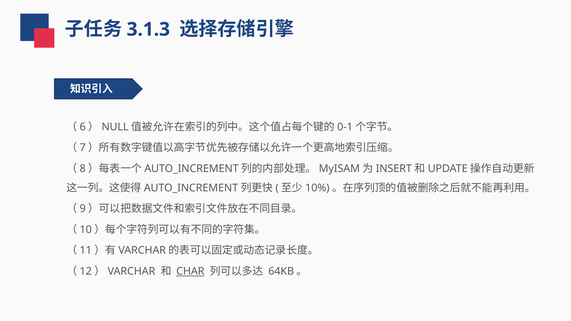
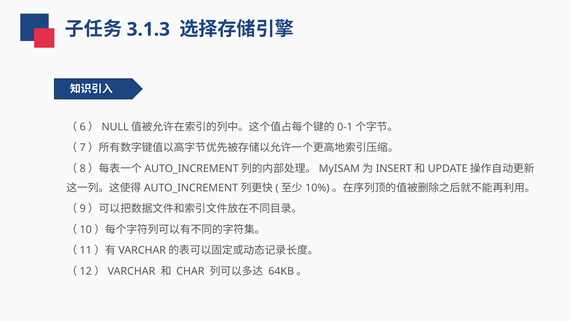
CHAR underline: present -> none (190, 271)
